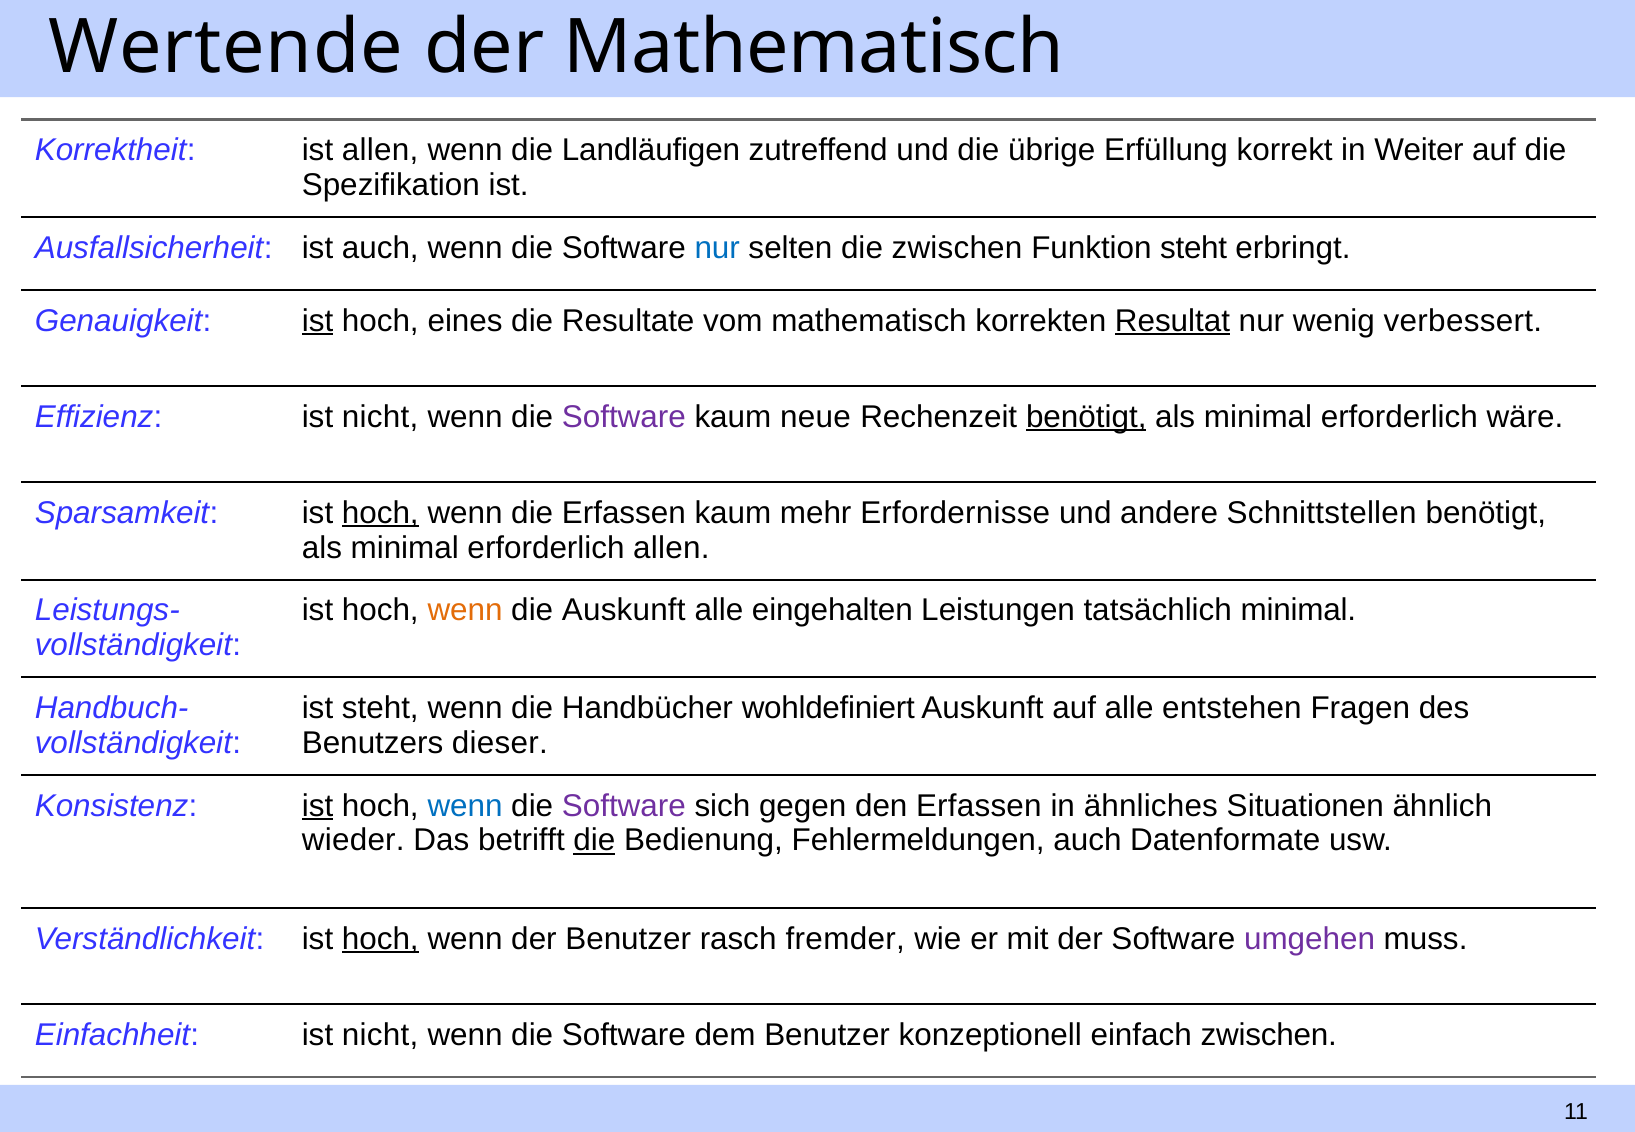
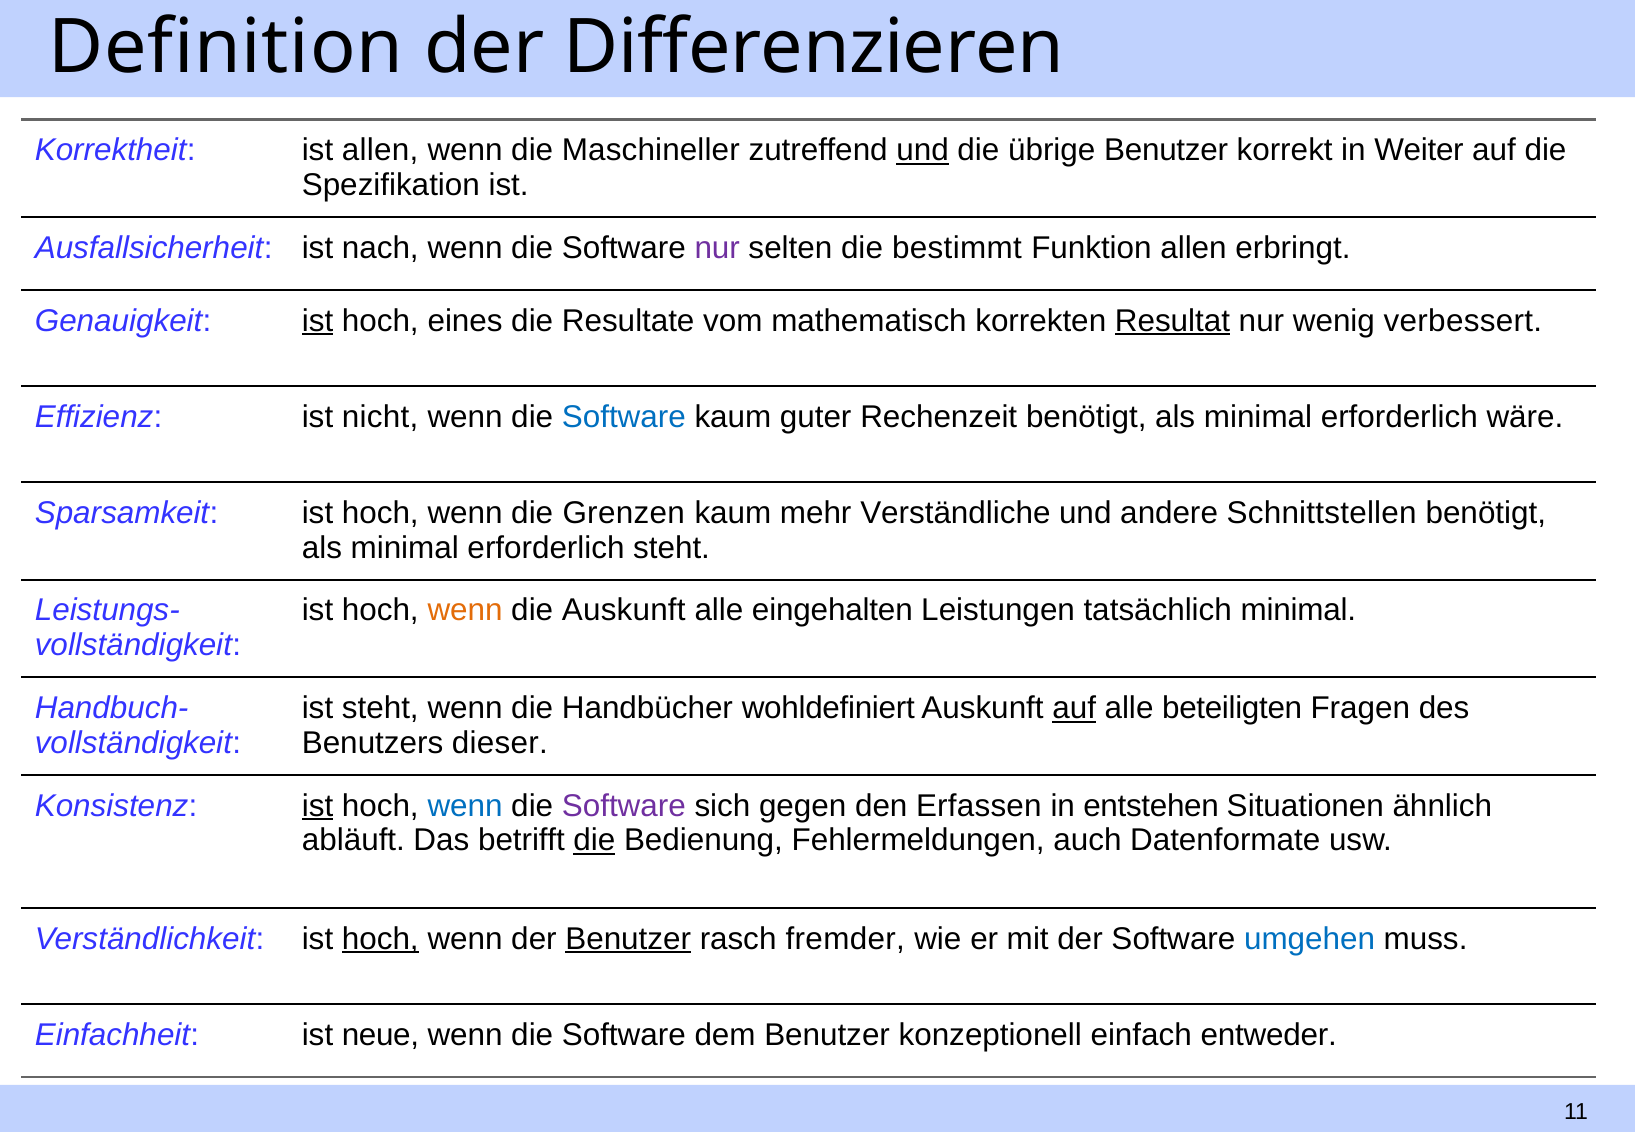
Wertende: Wertende -> Definition (226, 48)
der Mathematisch: Mathematisch -> Differenzieren (814, 48)
Landläufigen: Landläufigen -> Maschineller (651, 150)
und underline: none -> present (923, 150)
übrige Erfüllung: Erfüllung -> Benutzer (1166, 150)
ist auch: auch -> nach (380, 248)
nur colour: blue -> purple (717, 248)
die zwischen: zwischen -> bestimmt (957, 248)
Funktion steht: steht -> allen (1194, 248)
Software colour: purple -> blue (624, 417)
neue: neue -> guter (816, 417)
benötigt underline: present -> none (1086, 417)
hoch underline: present -> none (380, 513)
die Erfassen: Erfassen -> Grenzen (624, 513)
Erfordernisse: Erfordernisse -> Verständliche (955, 513)
erforderlich allen: allen -> steht (672, 548)
auf underline: none -> present (1074, 708)
entstehen: entstehen -> beteiligten (1232, 708)
ähnliches: ähnliches -> entstehen (1151, 806)
wieder: wieder -> abläuft (353, 841)
Benutzer underline: none -> present (628, 939)
umgehen colour: purple -> blue (1310, 939)
Einfachheit ist nicht: nicht -> neue (380, 1035)
einfach zwischen: zwischen -> entweder (1269, 1035)
